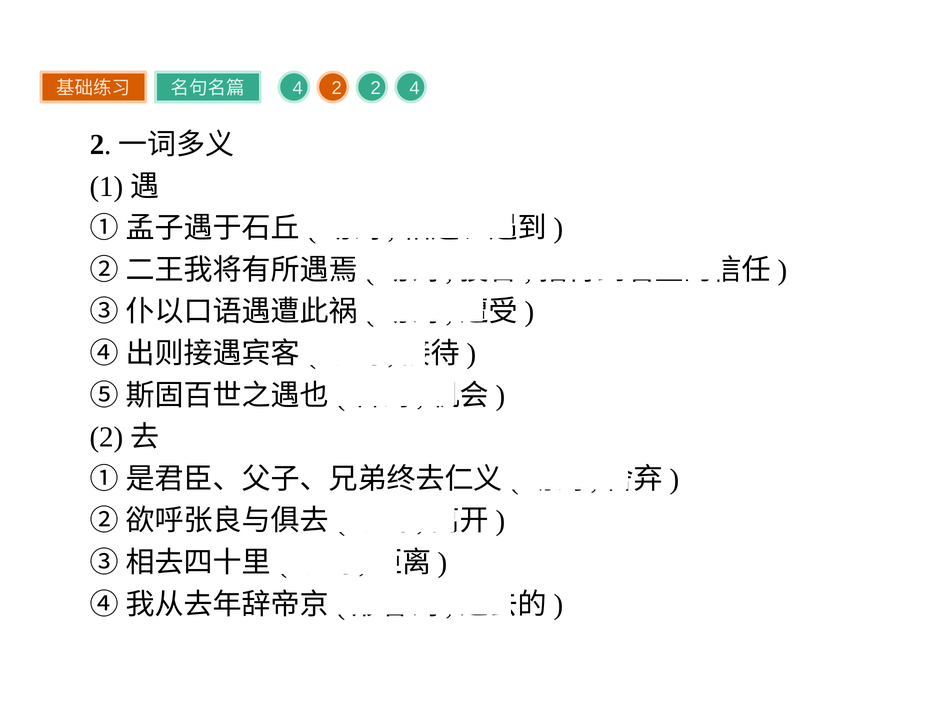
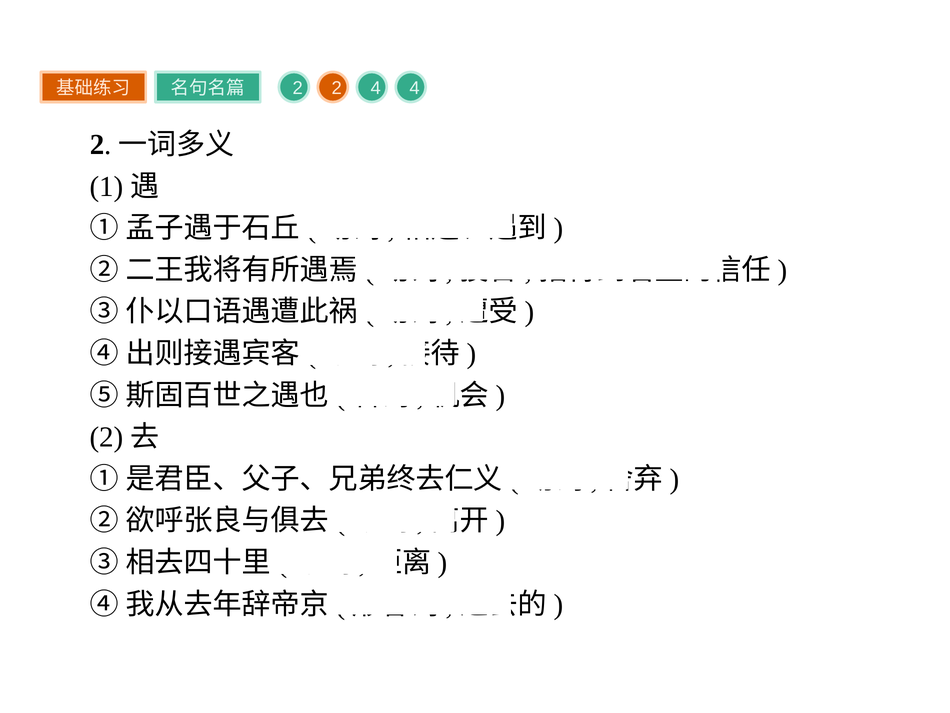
4: 4 -> 2 (298, 88)
2 2: 2 -> 4 (376, 88)
